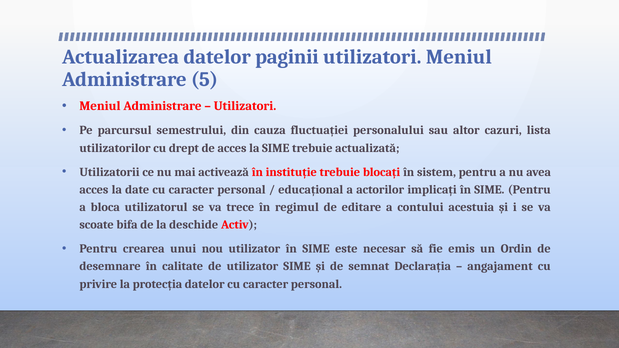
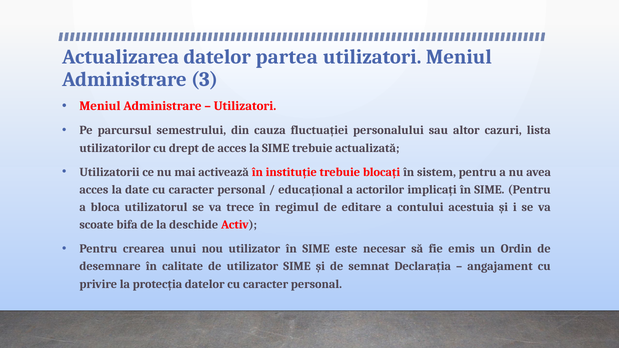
paginii: paginii -> partea (287, 57)
5: 5 -> 3 (204, 79)
